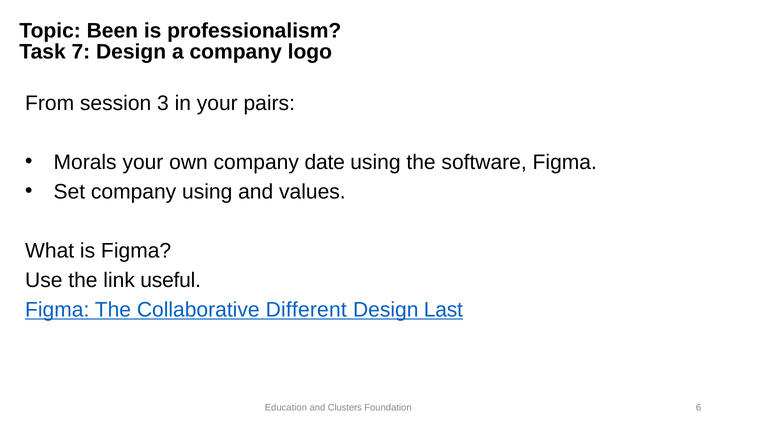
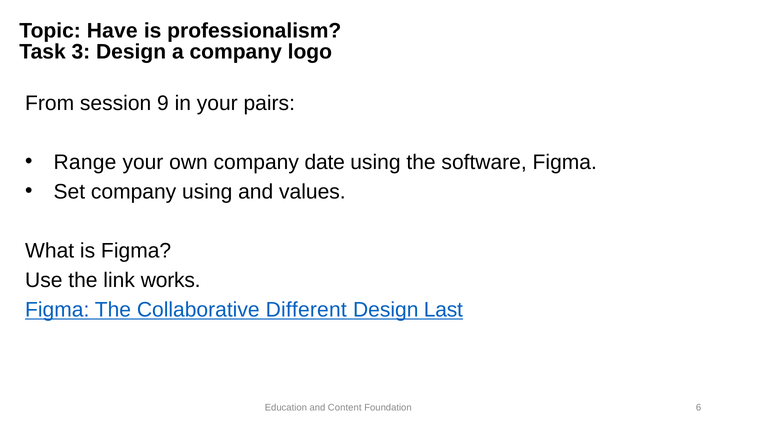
Been: Been -> Have (112, 31)
7: 7 -> 3 (81, 52)
3: 3 -> 9 (163, 103)
Morals: Morals -> Range (85, 162)
useful: useful -> works (171, 280)
Clusters: Clusters -> Content (345, 408)
